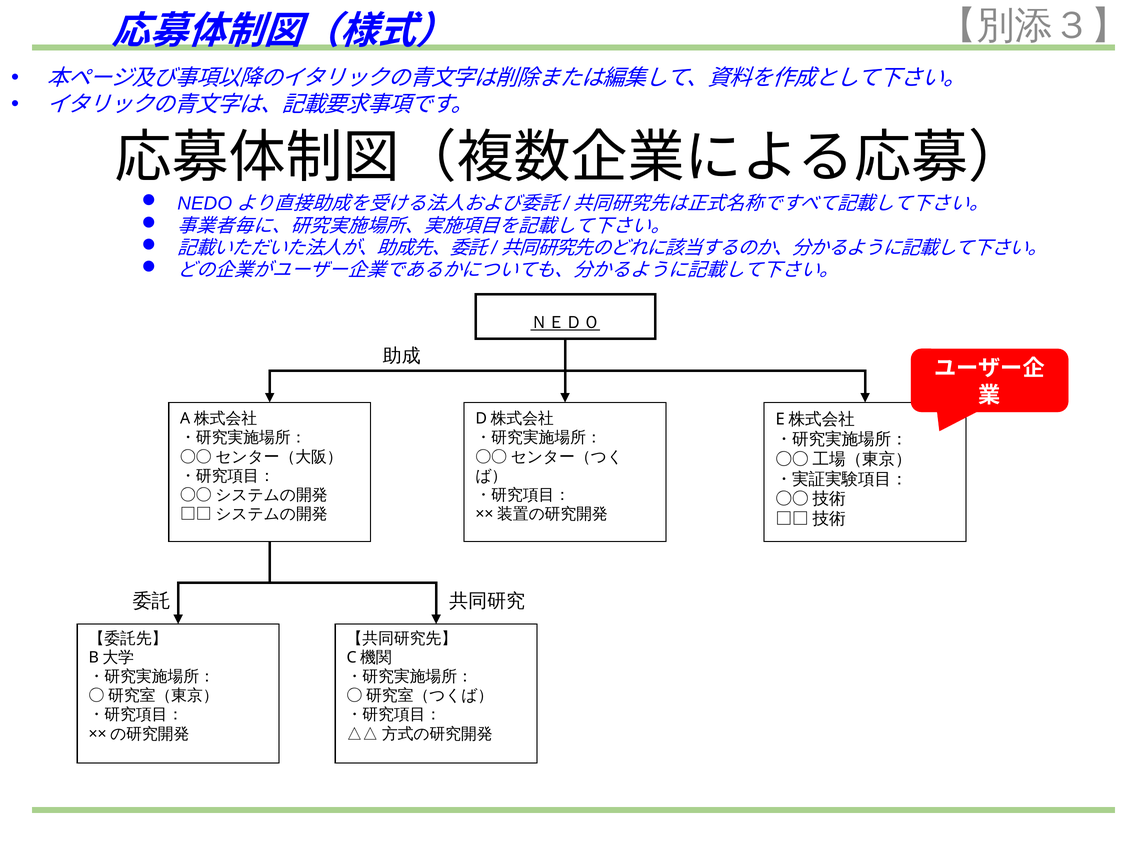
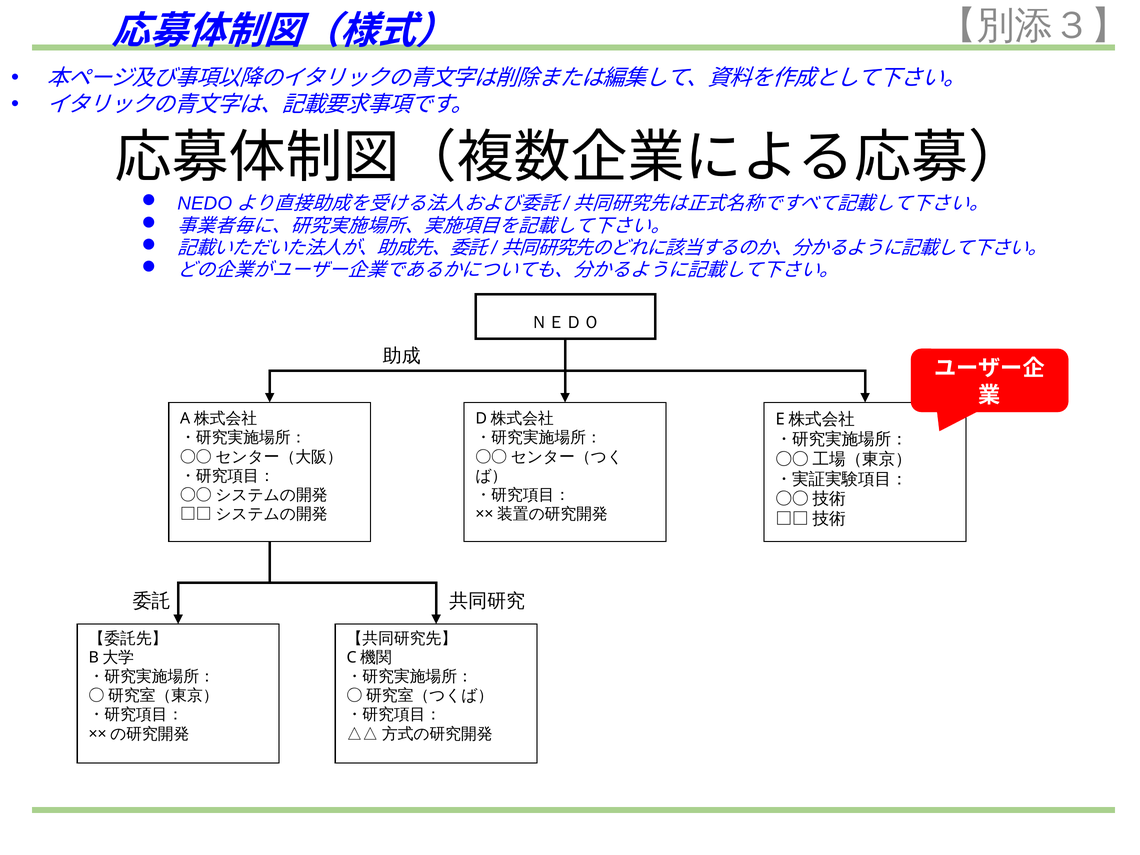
ＮＥＤＯ underline: present -> none (565, 322)
